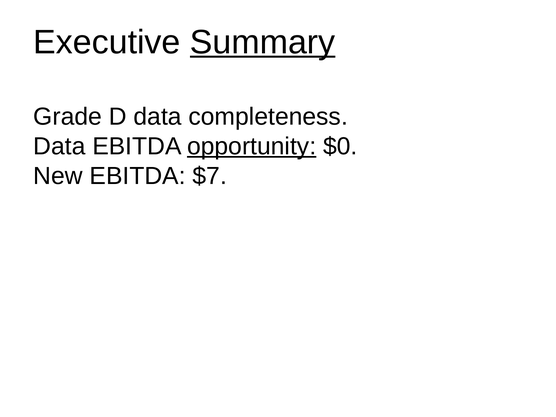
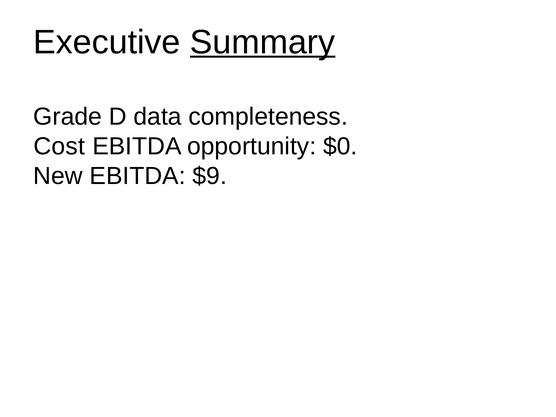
Data: Data -> Cost (59, 146)
opportunity underline: present -> none (252, 146)
$7: $7 -> $9 (210, 176)
